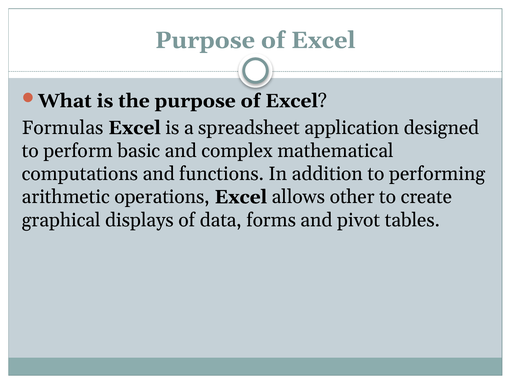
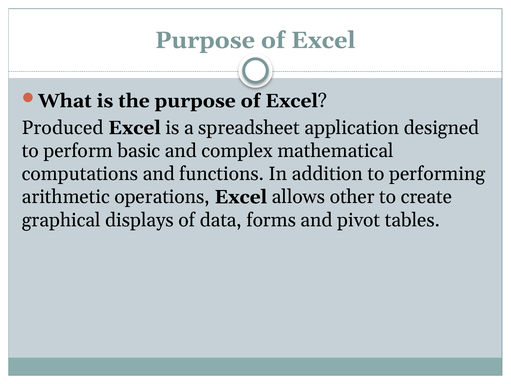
Formulas: Formulas -> Produced (63, 128)
